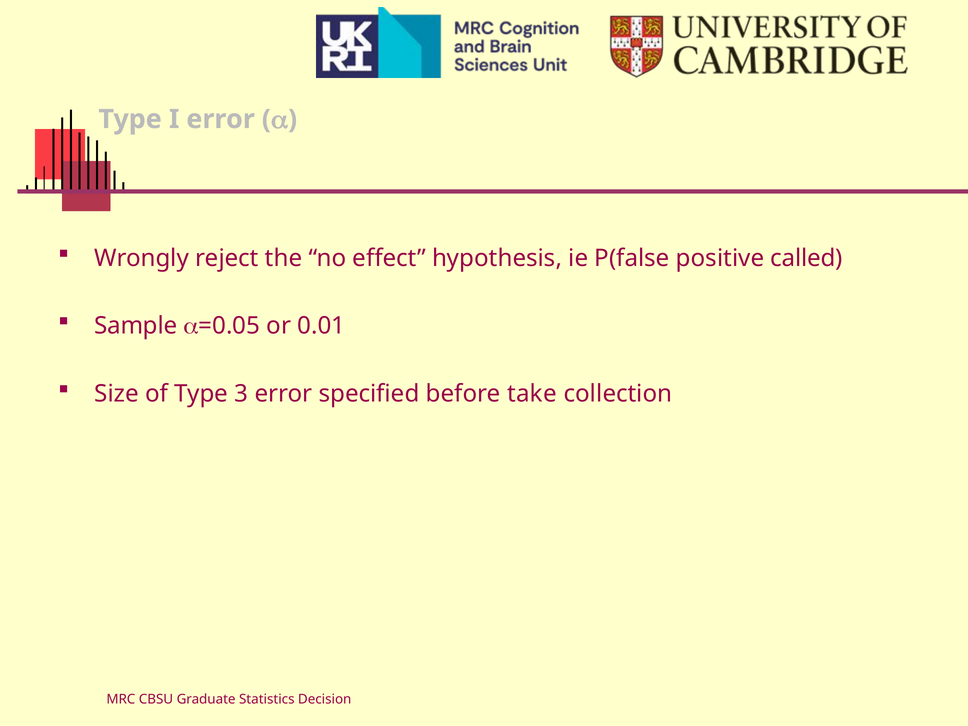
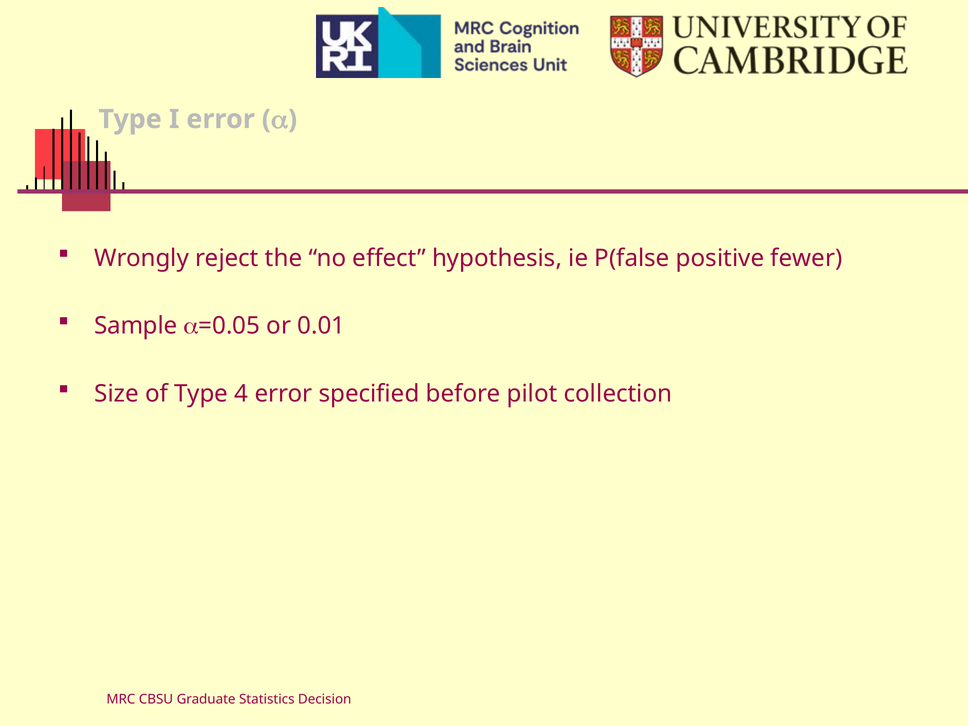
called: called -> fewer (806, 258)
3: 3 -> 4 (241, 394)
take: take -> pilot (532, 394)
